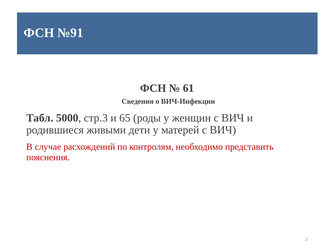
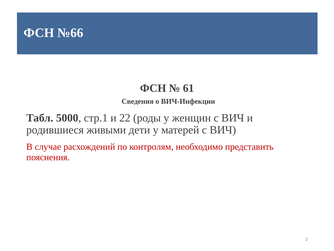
№91: №91 -> №66 (70, 33)
стр.3: стр.3 -> стр.1 (96, 118)
65: 65 -> 22 (125, 118)
